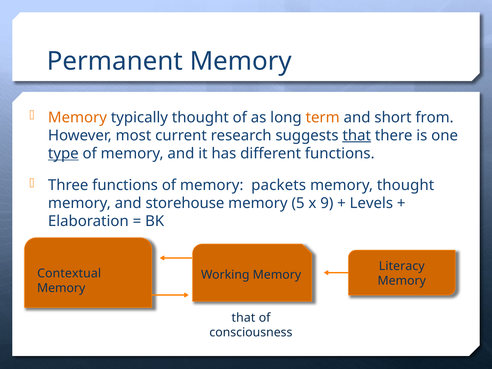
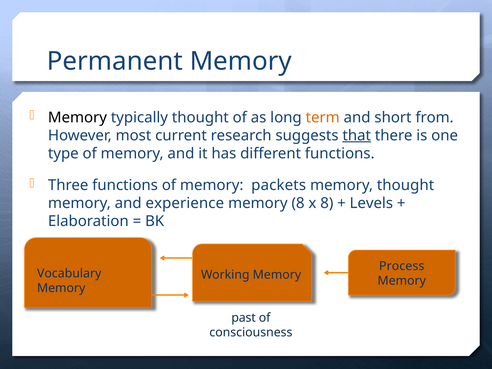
Memory colour: orange -> black (77, 117)
type underline: present -> none (63, 154)
storehouse: storehouse -> experience (185, 203)
memory 5: 5 -> 8 (298, 203)
x 9: 9 -> 8 (327, 203)
Literacy: Literacy -> Process (402, 266)
Contextual: Contextual -> Vocabulary (69, 273)
that: that -> past (244, 318)
